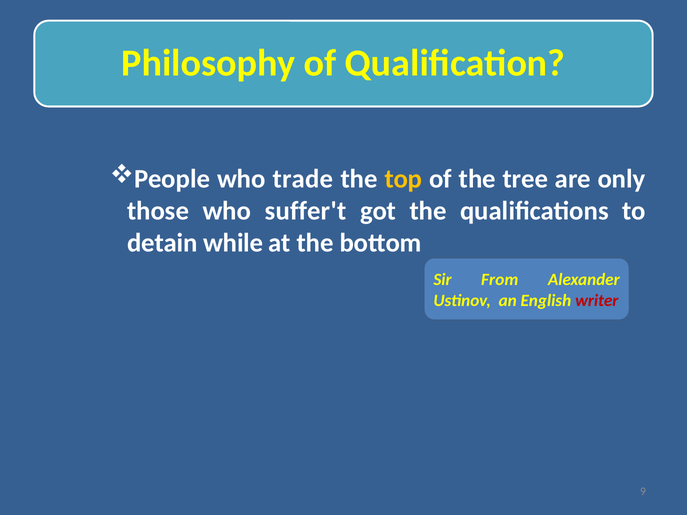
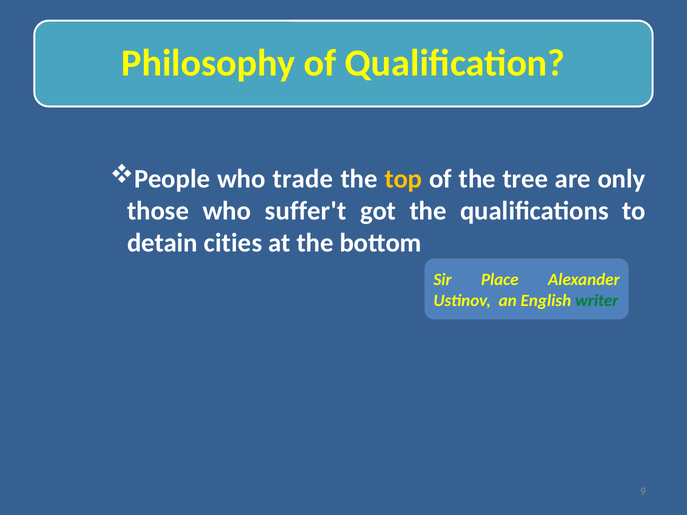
while: while -> cities (233, 243)
From: From -> Place (500, 280)
writer colour: red -> green (597, 301)
